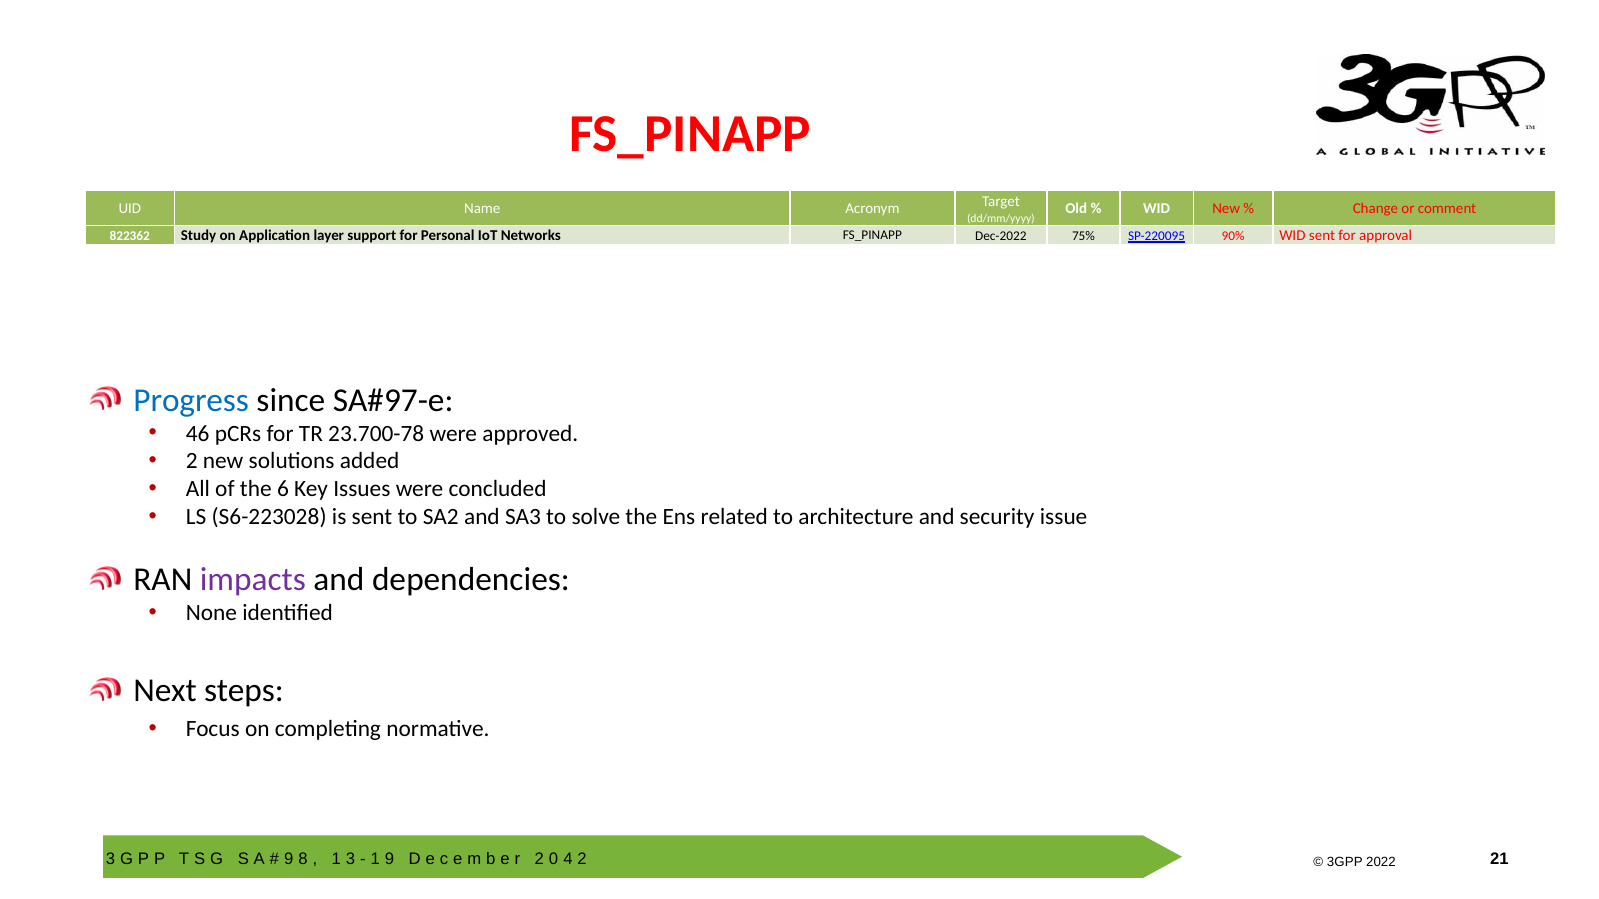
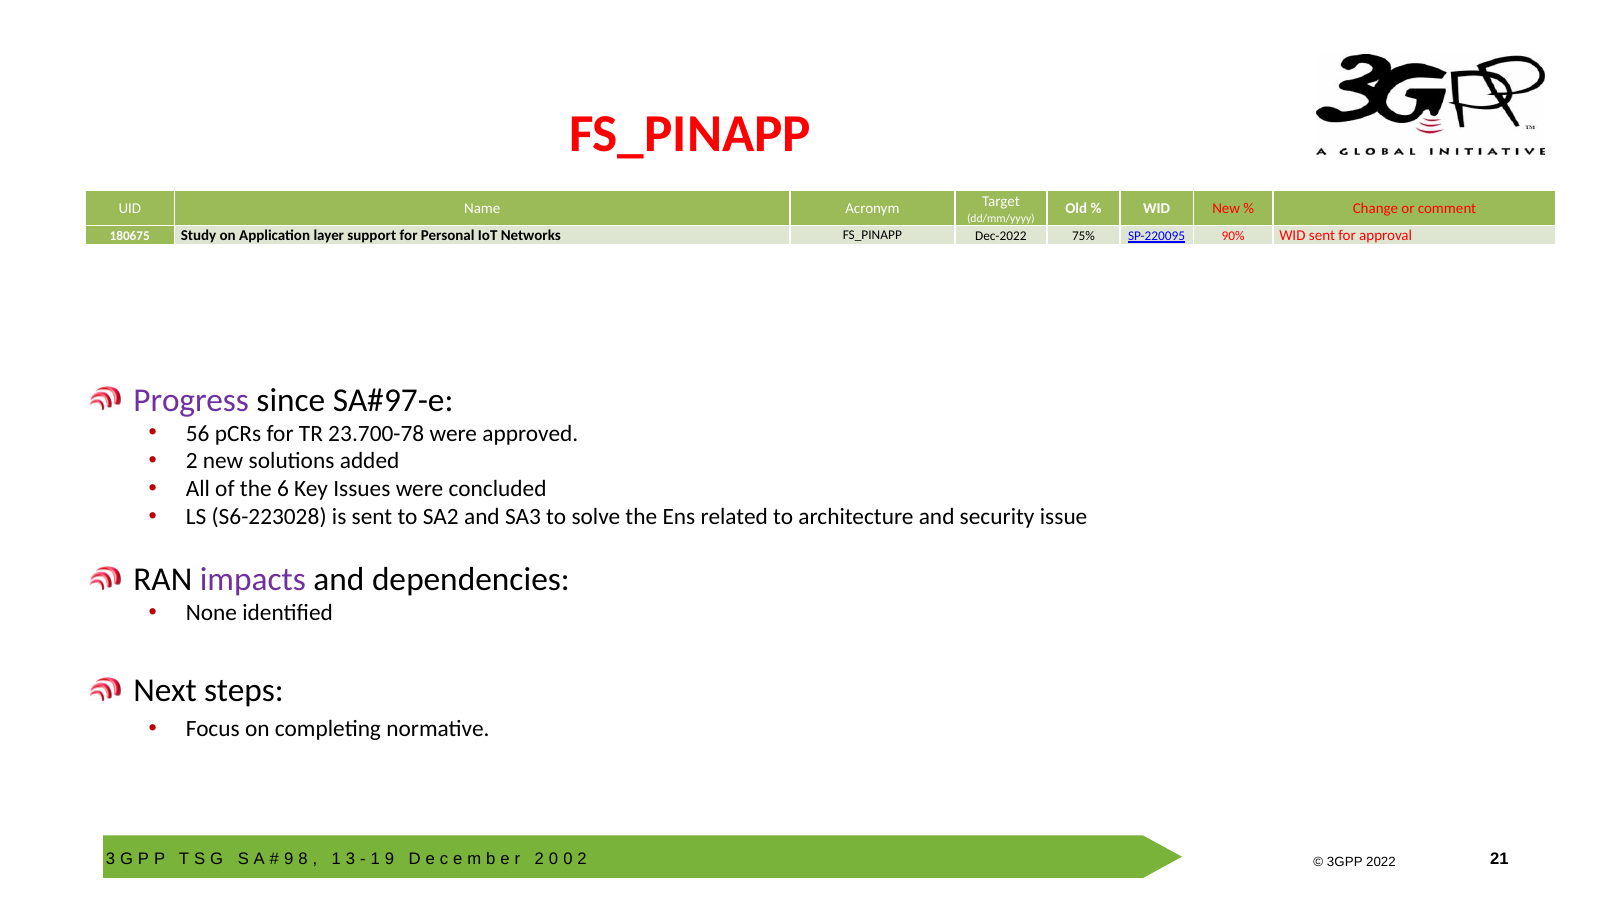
822362: 822362 -> 180675 (130, 236)
Progress colour: blue -> purple (191, 400)
46: 46 -> 56 (198, 434)
4: 4 -> 0 (568, 859)
